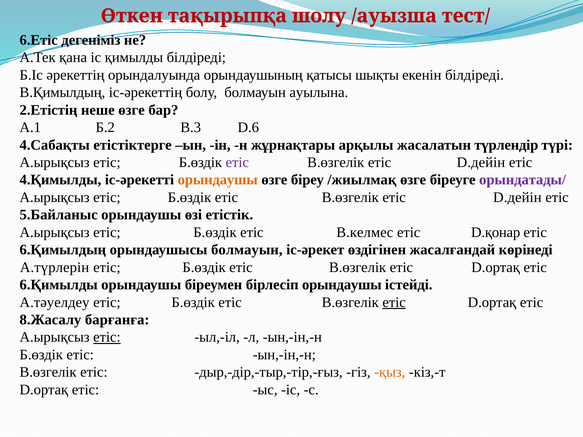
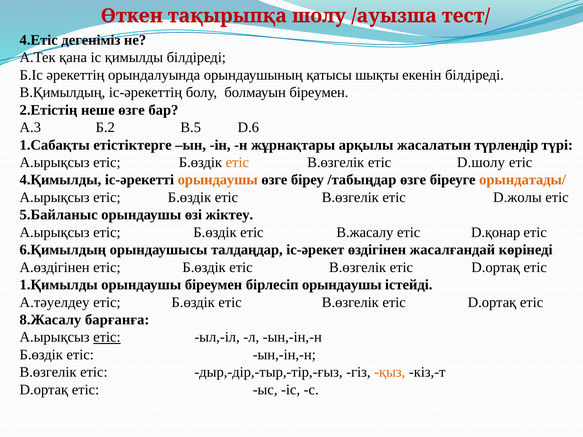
6.Етіс: 6.Етіс -> 4.Етіс (39, 40)
болмауын ауылына: ауылына -> біреумен (319, 92)
А.1: А.1 -> А.3 (30, 127)
В.3: В.3 -> В.5 (191, 127)
4.Сабақты: 4.Сабақты -> 1.Сабақты (55, 145)
етіс colour: purple -> orange (237, 162)
D.дейін: D.дейін -> D.шолу (481, 162)
/жиылмақ: /жиылмақ -> /табыңдар (362, 180)
орындатады/ colour: purple -> orange (523, 180)
D.дейін: D.дейін -> D.жолы (517, 197)
етістік: етістік -> жіктеу (229, 215)
В.келмес: В.келмес -> В.жасалу (365, 232)
орындаушысы болмауын: болмауын -> талдаңдар (247, 250)
А.түрлерін: А.түрлерін -> А.өздігінен (55, 267)
6.Қимылды: 6.Қимылды -> 1.Қимылды (59, 285)
етіс underline: present -> none (394, 302)
